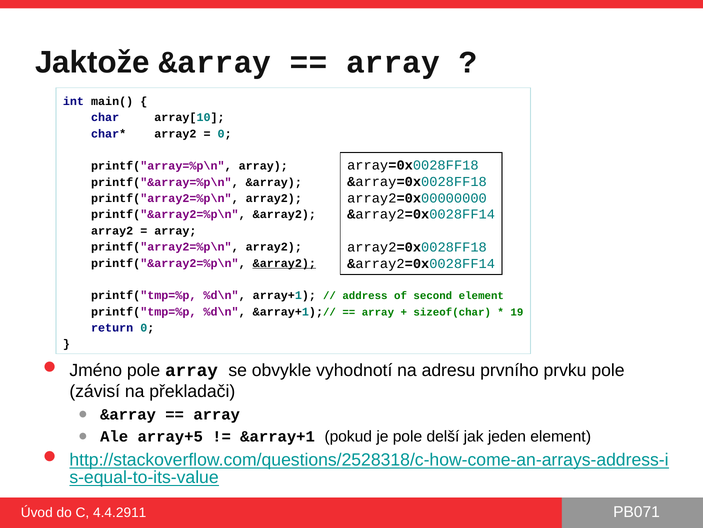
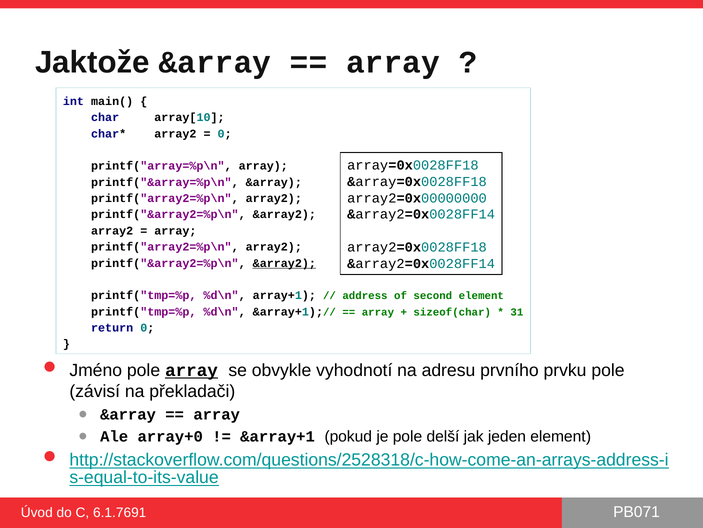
19: 19 -> 31 (517, 312)
array underline: none -> present (192, 370)
array+5: array+5 -> array+0 (170, 436)
4.4.2911: 4.4.2911 -> 6.1.7691 (120, 512)
